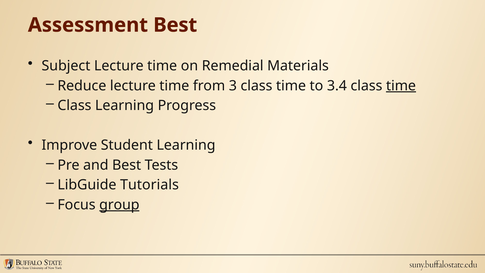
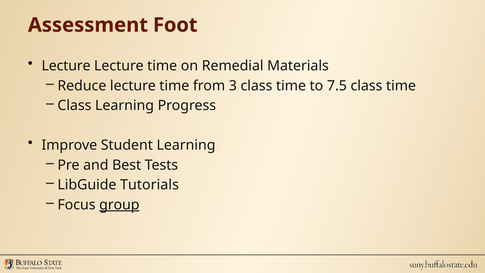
Assessment Best: Best -> Foot (175, 25)
Subject: Subject -> Lecture (66, 66)
3.4: 3.4 -> 7.5 (337, 86)
time underline: present -> none (401, 86)
